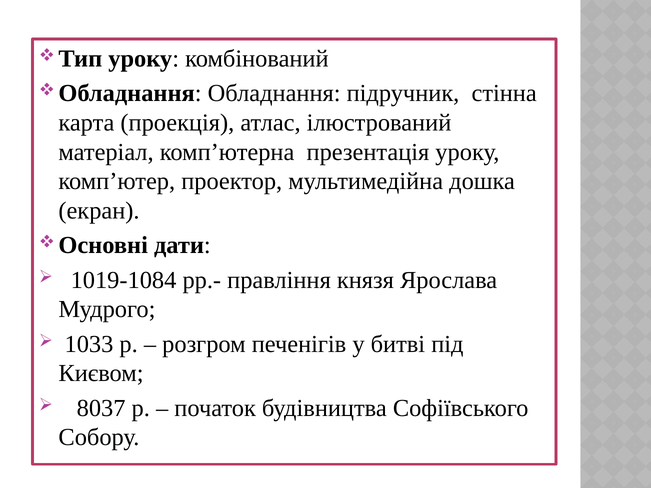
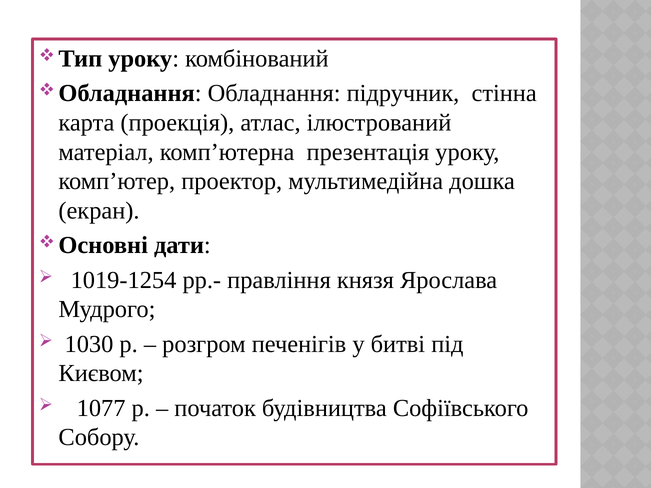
1019-1084: 1019-1084 -> 1019-1254 (124, 280)
1033: 1033 -> 1030 (89, 344)
8037: 8037 -> 1077 (101, 408)
